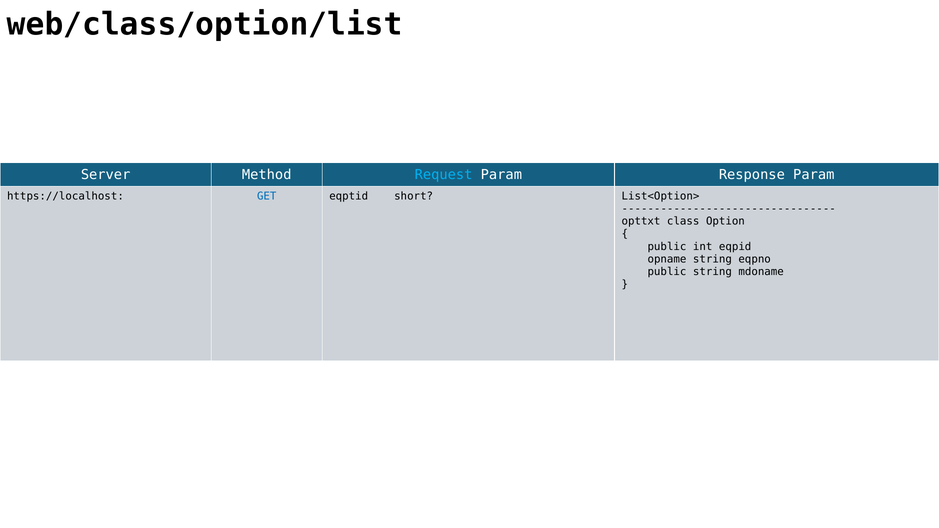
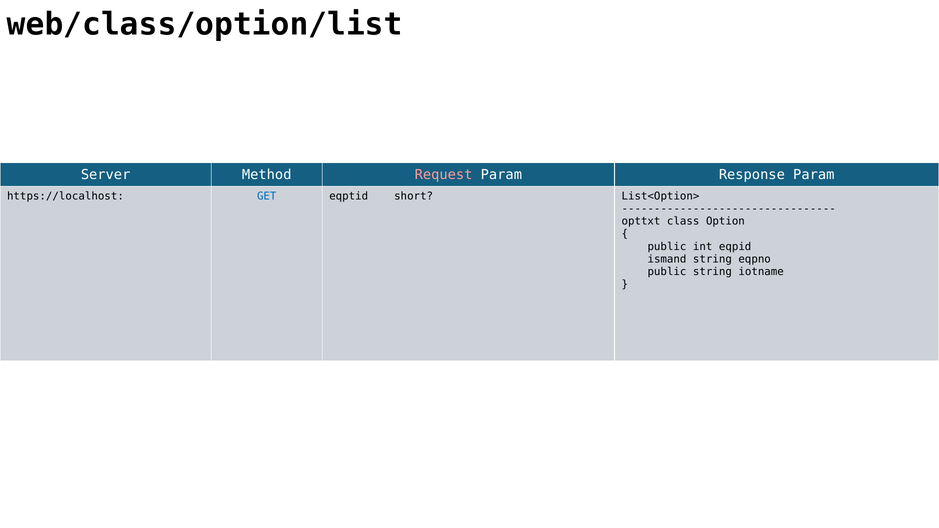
Request colour: light blue -> pink (444, 175)
opname: opname -> ismand (667, 259)
mdoname: mdoname -> iotname (761, 272)
